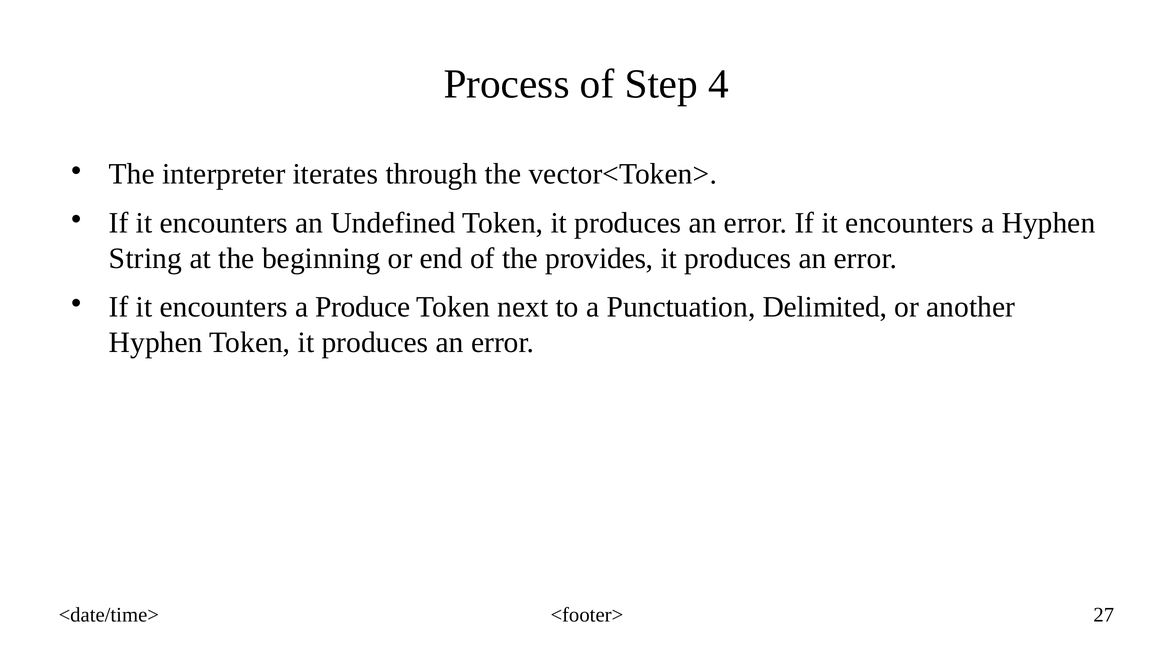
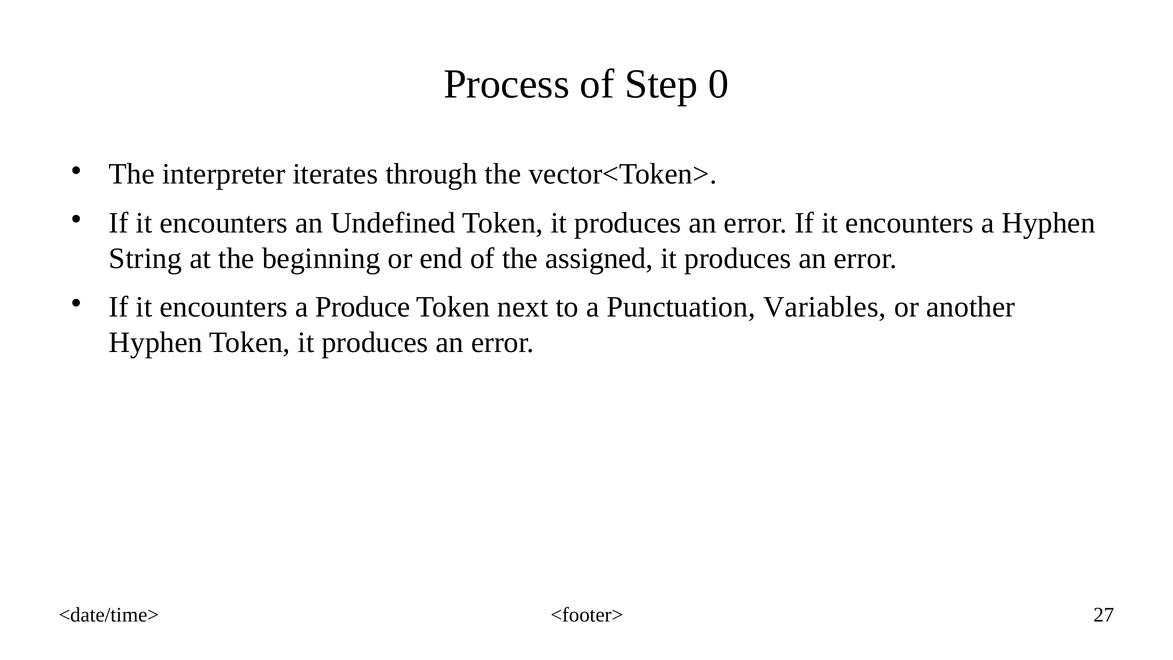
4: 4 -> 0 (719, 84)
provides: provides -> assigned (599, 258)
Delimited: Delimited -> Variables (825, 307)
